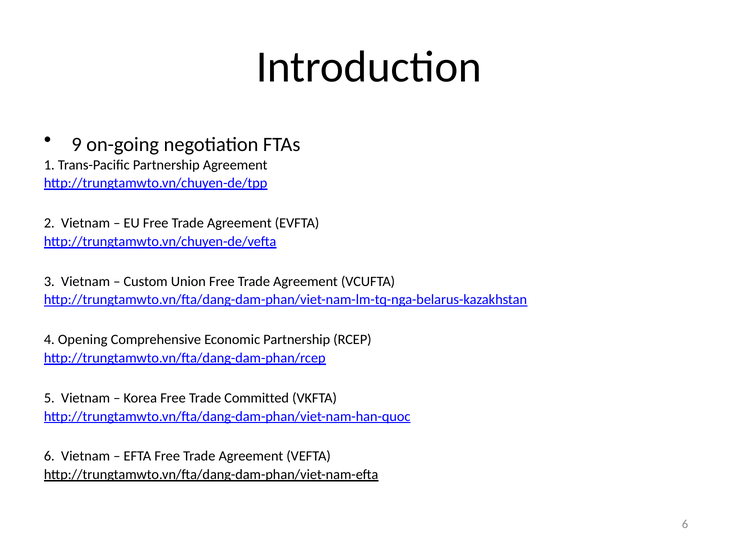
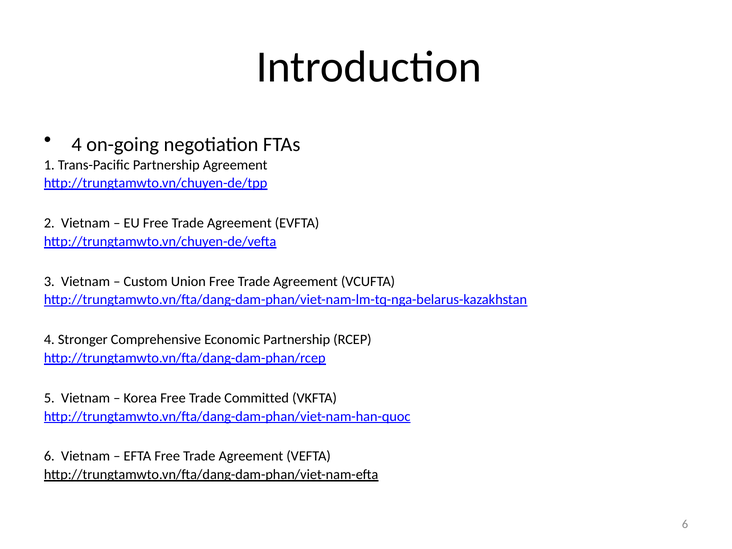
9: 9 -> 4 (77, 145)
Opening: Opening -> Stronger (83, 340)
